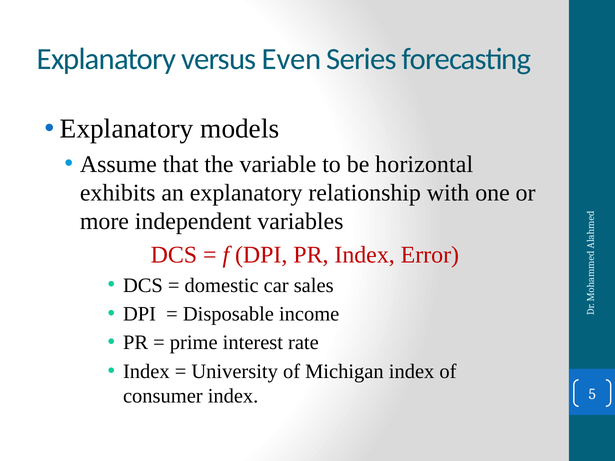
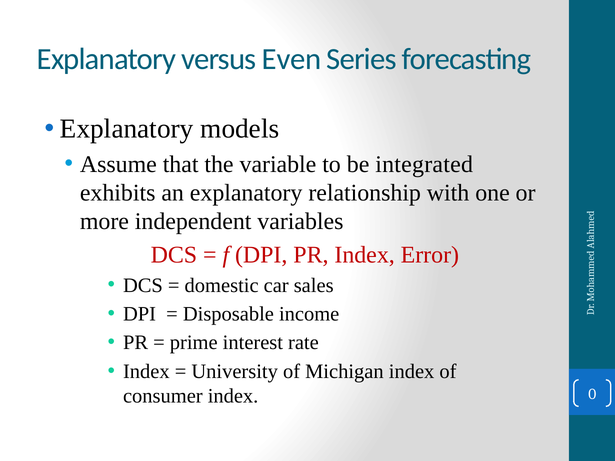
horizontal: horizontal -> integrated (424, 164)
5: 5 -> 0 (592, 394)
